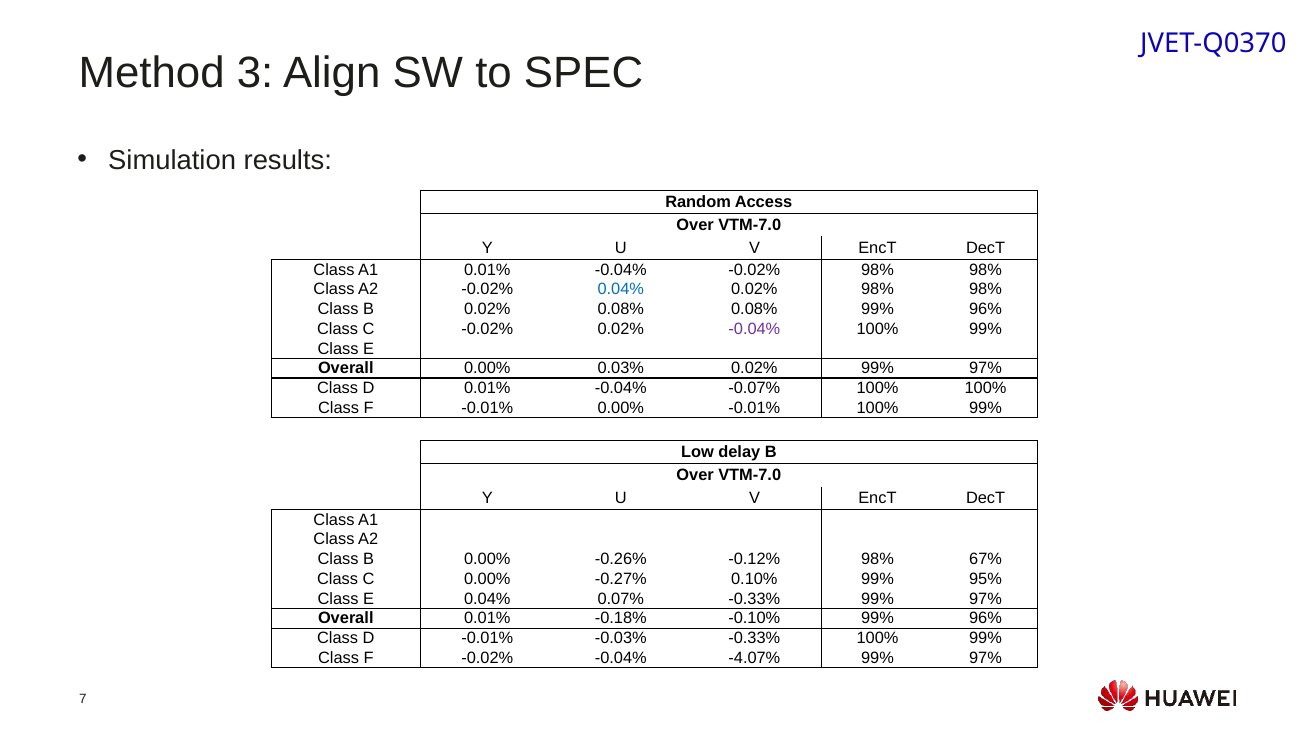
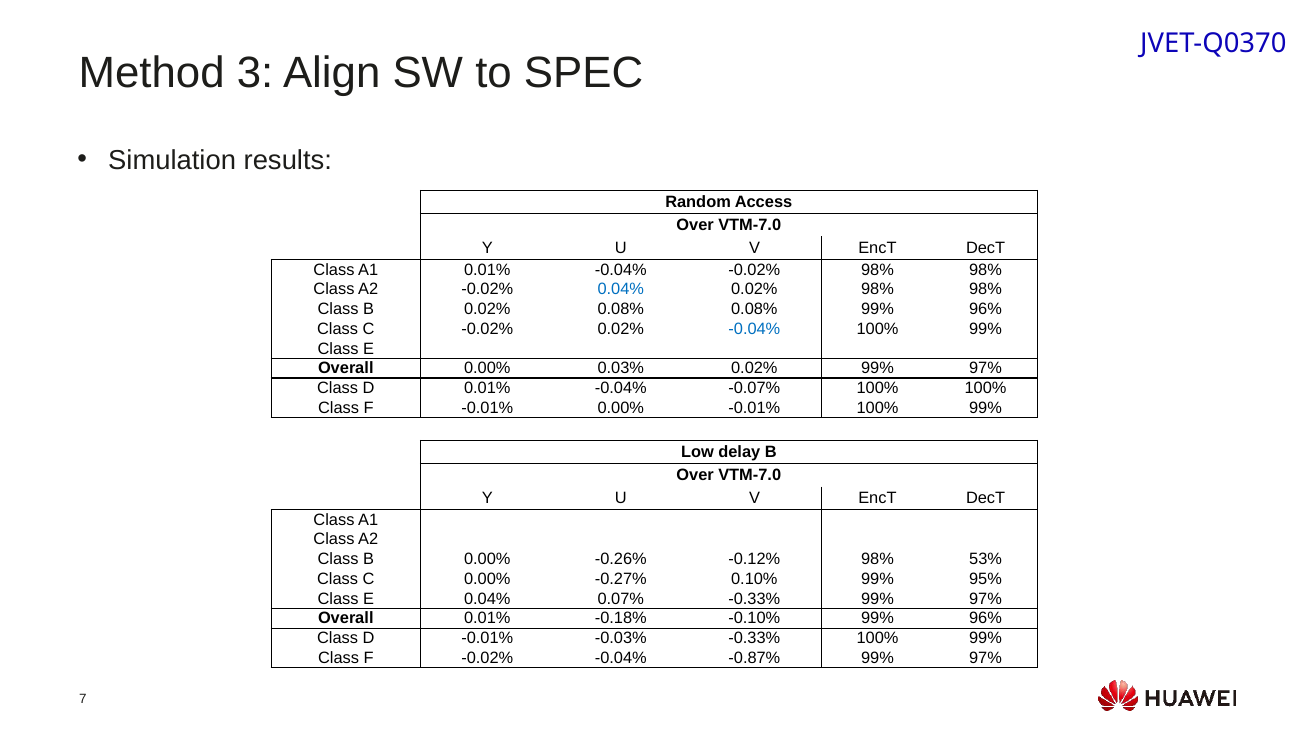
-0.04% colour: purple -> blue (754, 329)
67%: 67% -> 53% (986, 559)
-4.07%: -4.07% -> -0.87% (754, 658)
